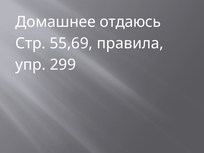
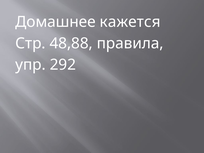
отдаюсь: отдаюсь -> кажется (130, 22)
55,69: 55,69 -> 48,88 (71, 43)
299: 299 -> 292 (63, 65)
